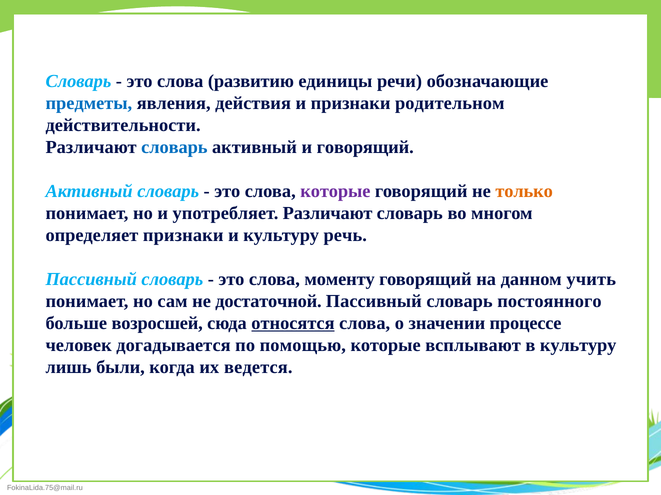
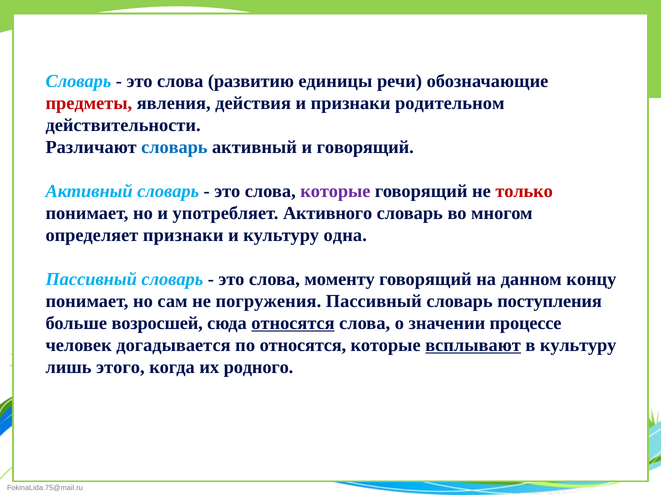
предметы colour: blue -> red (89, 103)
только colour: orange -> red (524, 191)
употребляет Различают: Различают -> Активного (328, 213)
речь: речь -> одна (345, 236)
учить: учить -> концу (591, 280)
достаточной: достаточной -> погружения (268, 302)
постоянного: постоянного -> поступления (550, 302)
по помощью: помощью -> относятся (303, 346)
всплывают underline: none -> present (473, 346)
были: были -> этого (120, 368)
ведется: ведется -> родного (258, 368)
